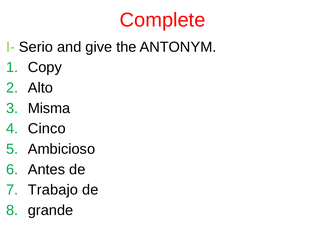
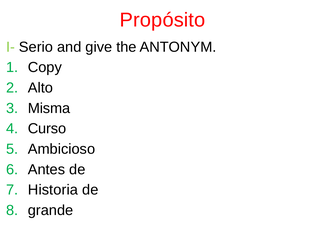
Complete: Complete -> Propósito (163, 20)
Cinco: Cinco -> Curso (47, 129)
Trabajo: Trabajo -> Historia (53, 190)
